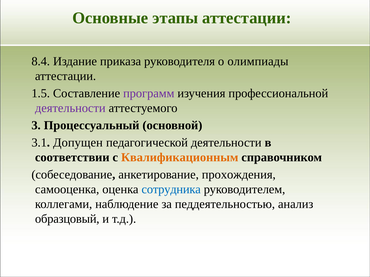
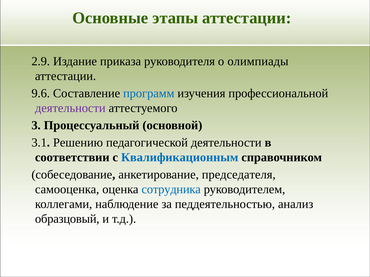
8.4: 8.4 -> 2.9 (41, 61)
1.5: 1.5 -> 9.6 (41, 93)
программ colour: purple -> blue (149, 93)
Допущен: Допущен -> Решению (78, 143)
Квалификационным colour: orange -> blue (180, 158)
прохождения: прохождения -> председателя (239, 175)
